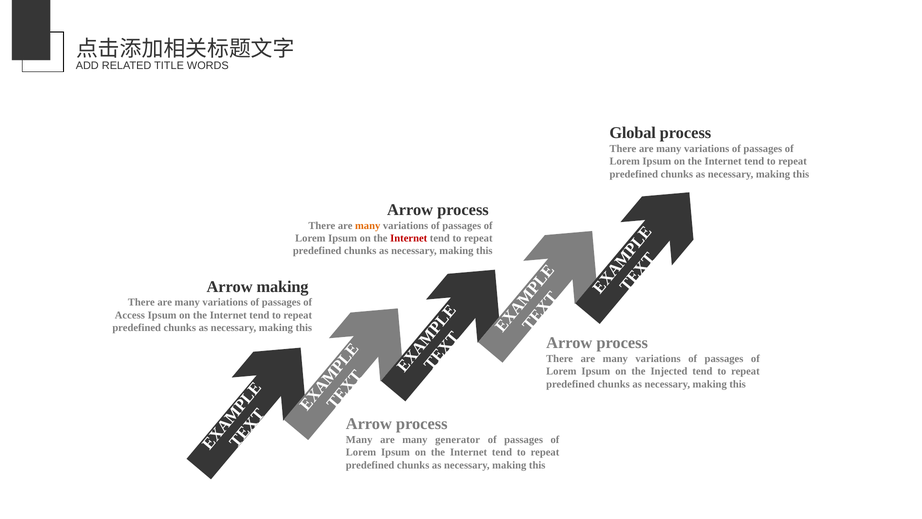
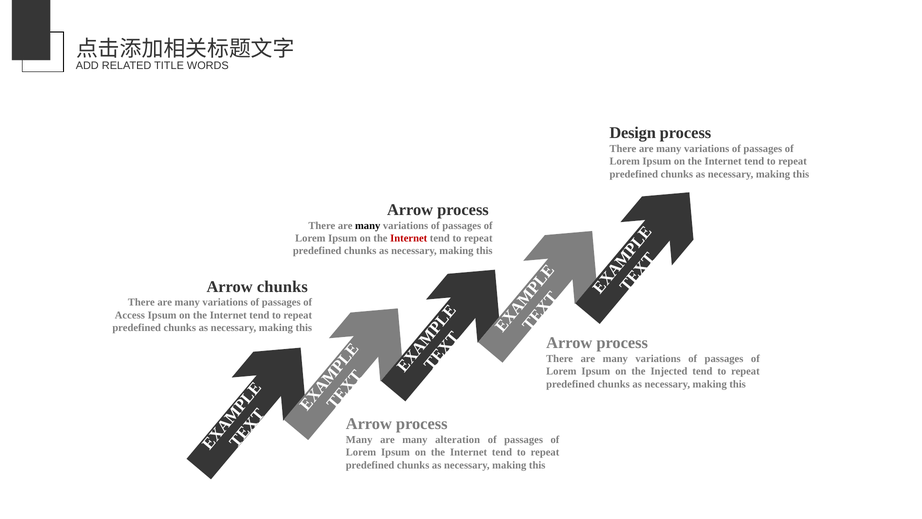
Global: Global -> Design (633, 133)
many colour: orange -> black (368, 225)
Arrow making: making -> chunks (282, 286)
generator: generator -> alteration (458, 439)
